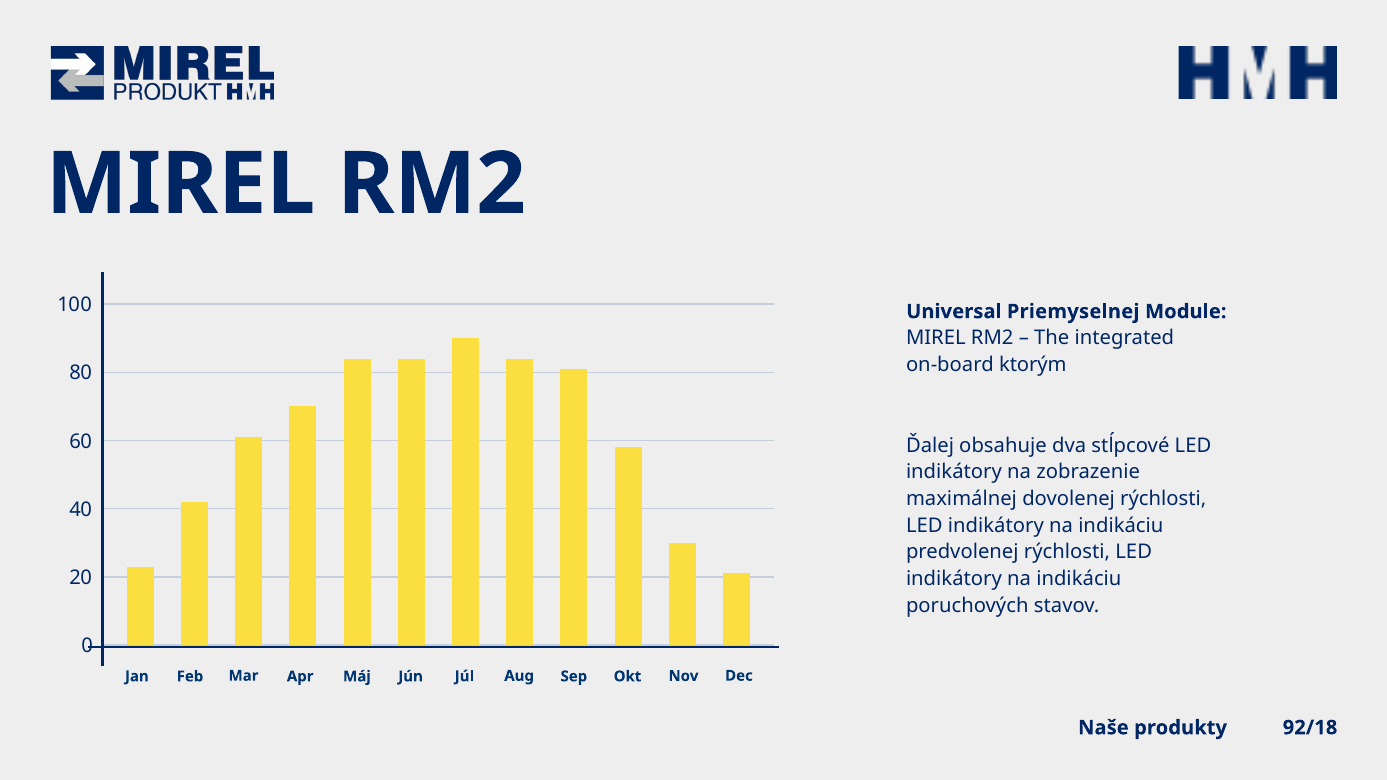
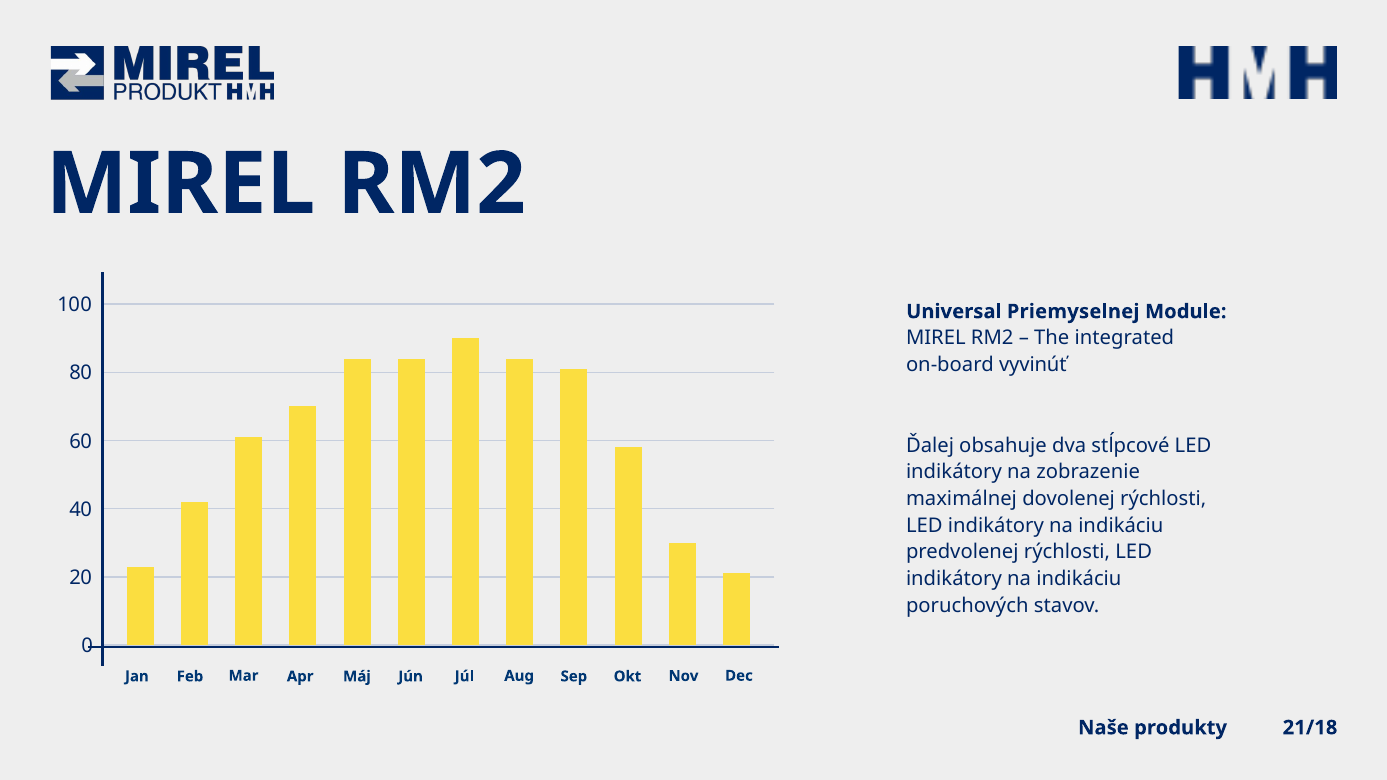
ktorým: ktorým -> vyvinúť (1033, 365)
92/18: 92/18 -> 21/18 (1310, 728)
